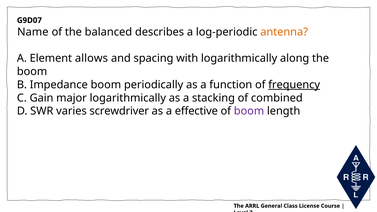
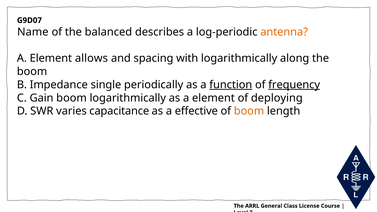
Impedance boom: boom -> single (106, 85)
function underline: none -> present (231, 85)
Gain major: major -> boom (72, 98)
as a stacking: stacking -> element (213, 98)
combined: combined -> deploying (277, 98)
screwdriver: screwdriver -> capacitance (119, 111)
boom colour: purple -> orange (249, 111)
